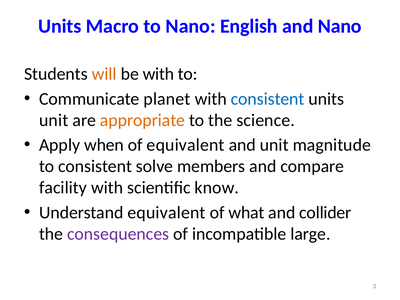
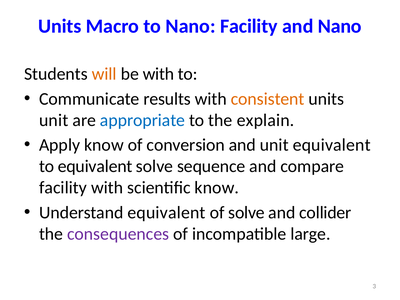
Nano English: English -> Facility (249, 26)
planet: planet -> results (167, 99)
consistent colour: blue -> orange (268, 99)
appropriate colour: orange -> blue (143, 120)
science: science -> explain (266, 120)
Apply when: when -> know (104, 145)
of equivalent: equivalent -> conversion (186, 145)
unit magnitude: magnitude -> equivalent (332, 145)
to consistent: consistent -> equivalent (95, 166)
members: members -> sequence (211, 166)
of what: what -> solve (247, 213)
